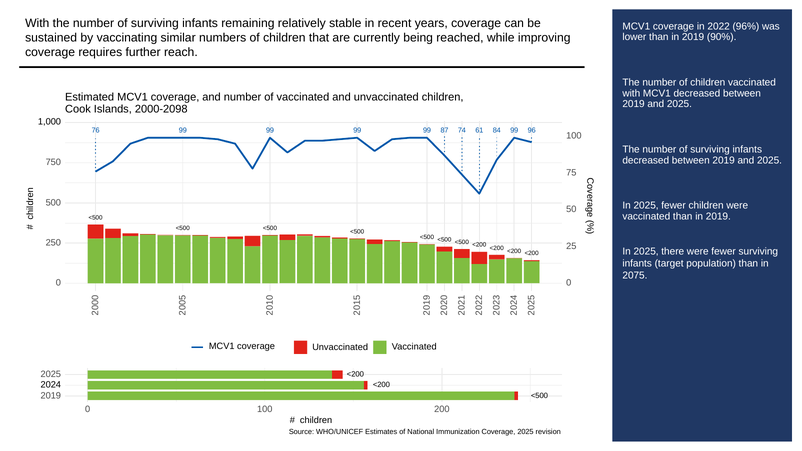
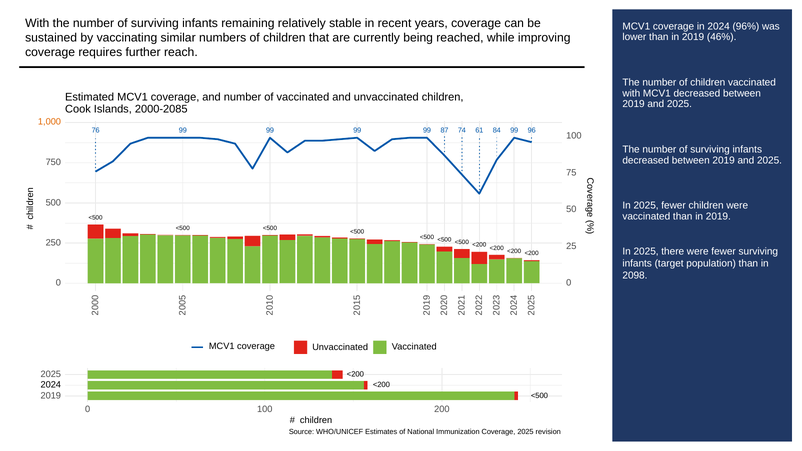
in 2022: 2022 -> 2024 (719, 26)
90%: 90% -> 46% (722, 37)
2000-2098: 2000-2098 -> 2000-2085 (161, 109)
1,000 colour: black -> orange (49, 122)
2075: 2075 -> 2098 (635, 275)
